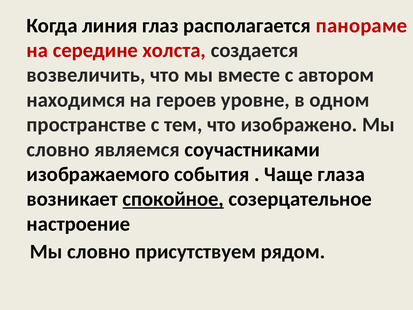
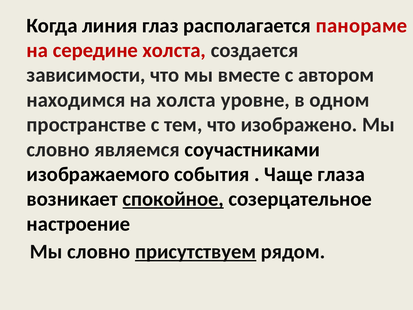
возвеличить: возвеличить -> зависимости (86, 75)
на героев: героев -> холста (186, 100)
присутствуем underline: none -> present (196, 252)
